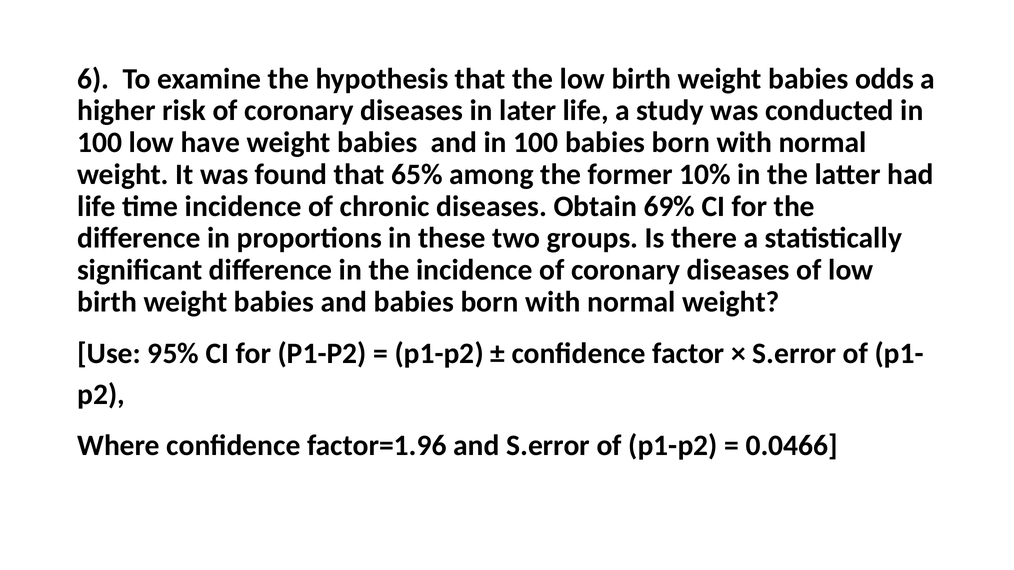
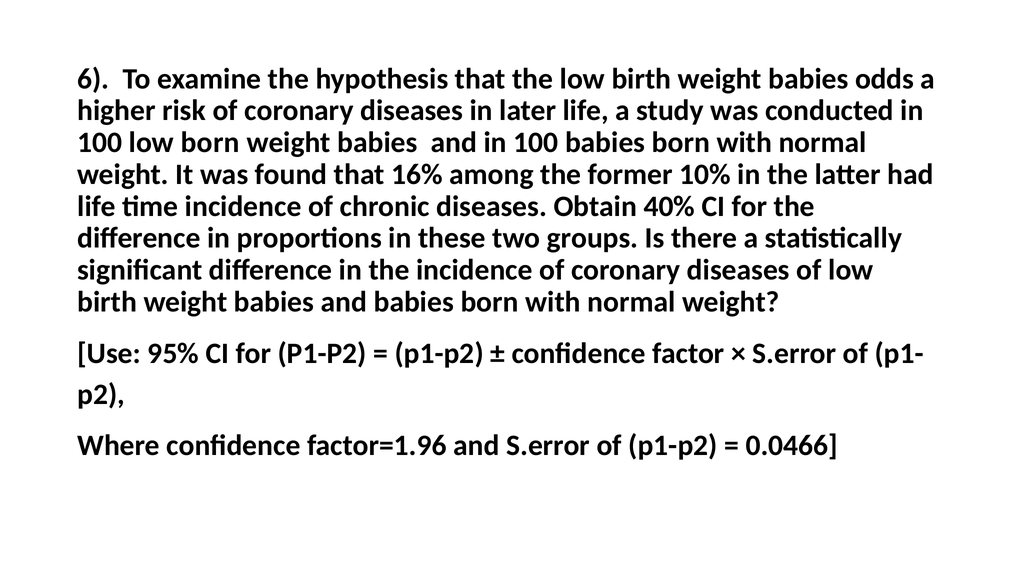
low have: have -> born (210, 143)
65%: 65% -> 16% (417, 174)
69%: 69% -> 40% (669, 206)
